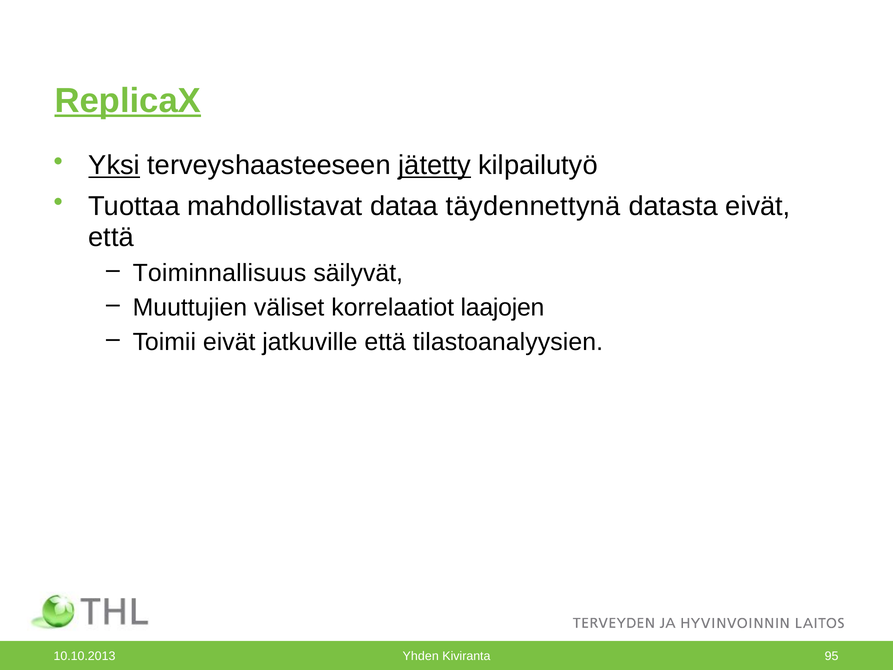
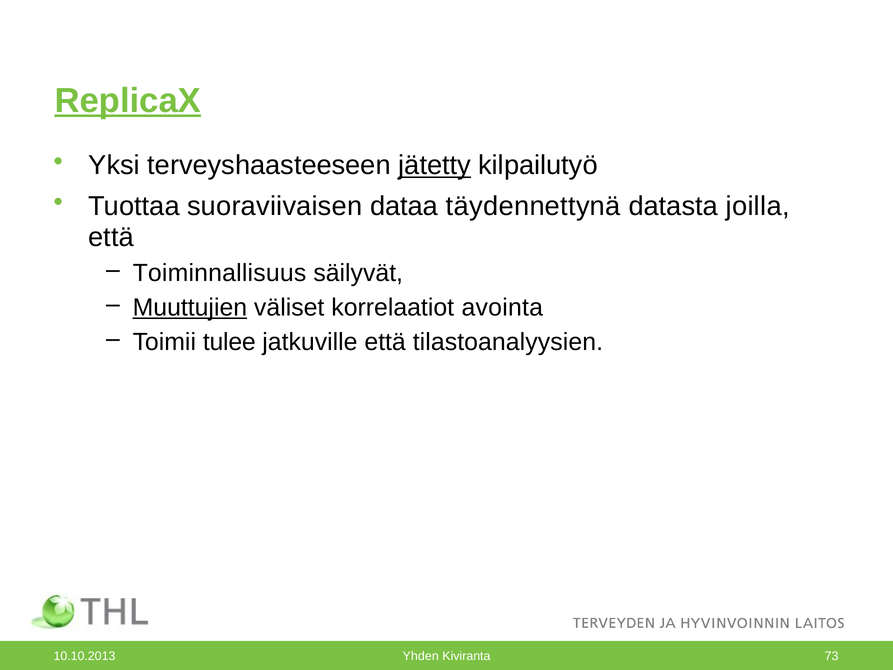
Yksi underline: present -> none (114, 165)
mahdollistavat: mahdollistavat -> suoraviivaisen (275, 206)
datasta eivät: eivät -> joilla (758, 206)
Muuttujien underline: none -> present (190, 307)
laajojen: laajojen -> avointa (502, 307)
Toimii eivät: eivät -> tulee (229, 342)
95: 95 -> 73 (832, 656)
